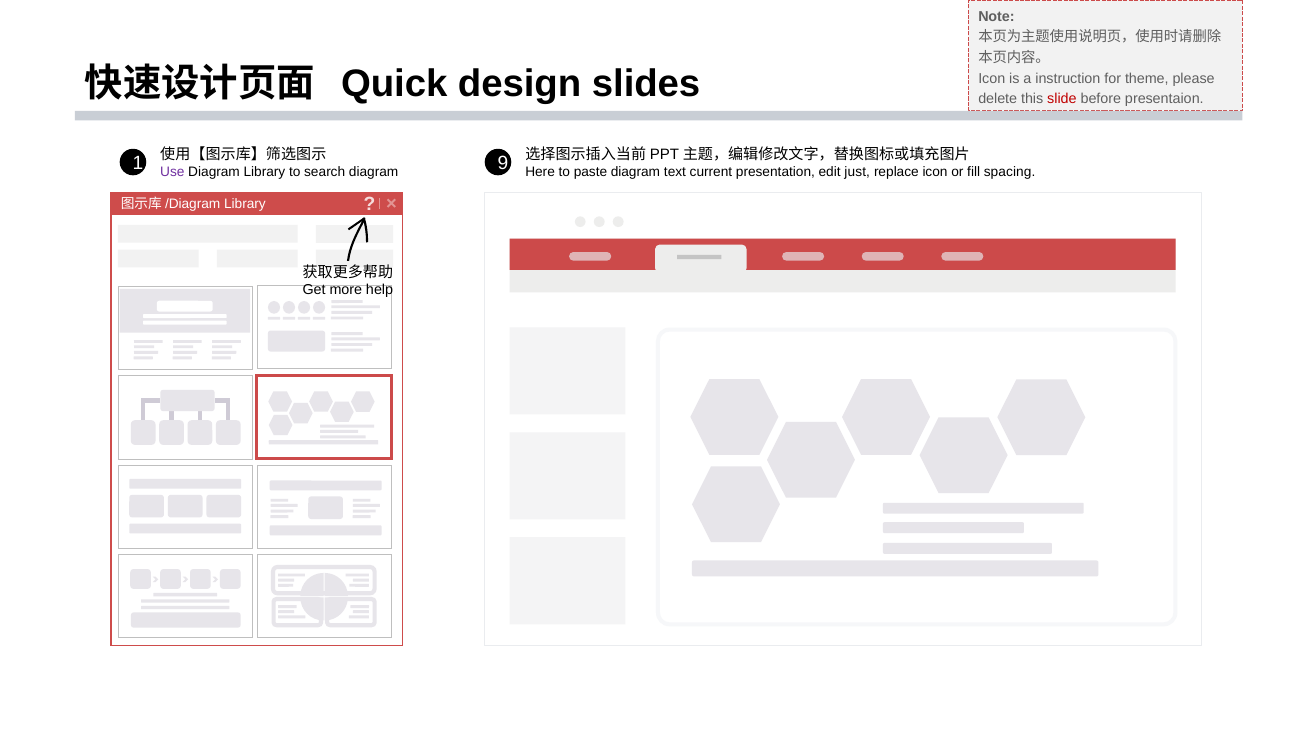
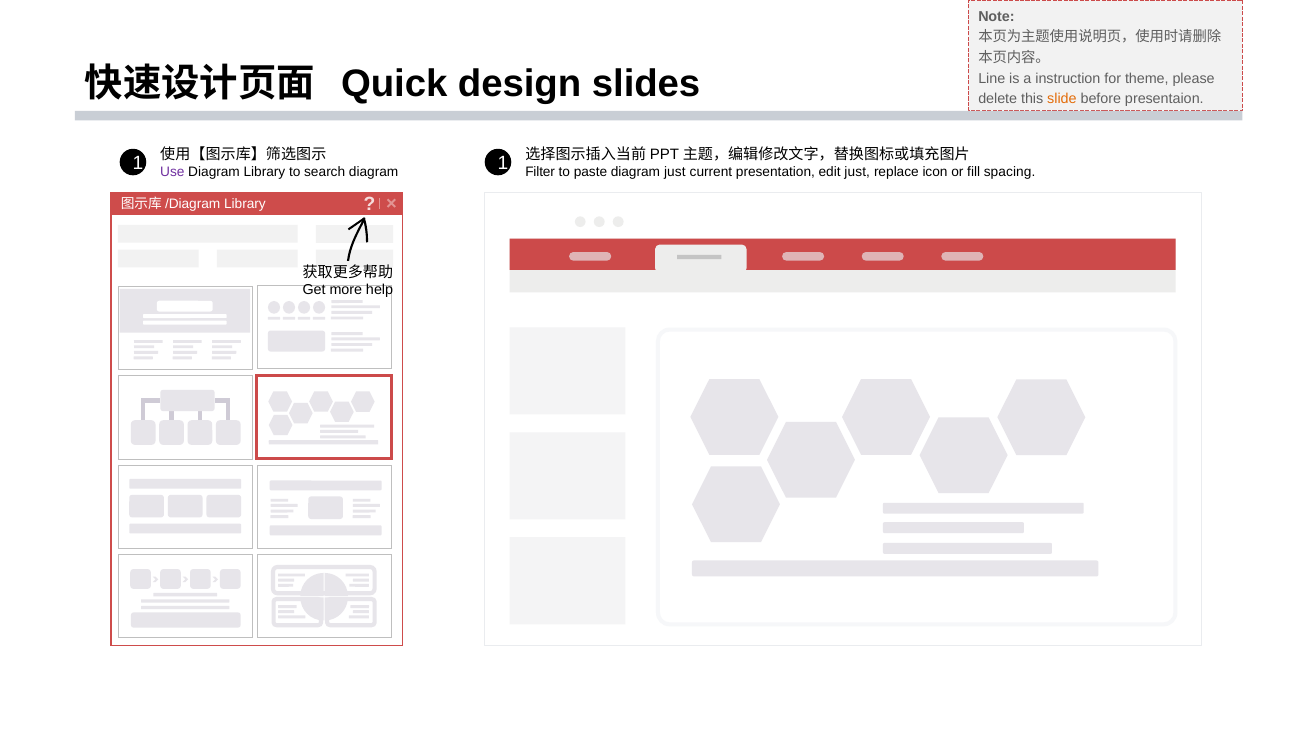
Icon: Icon -> Line (992, 79)
slide colour: red -> orange (1062, 99)
1 9: 9 -> 1 (503, 164)
Here: Here -> Filter (540, 172)
diagram text: text -> just (675, 172)
